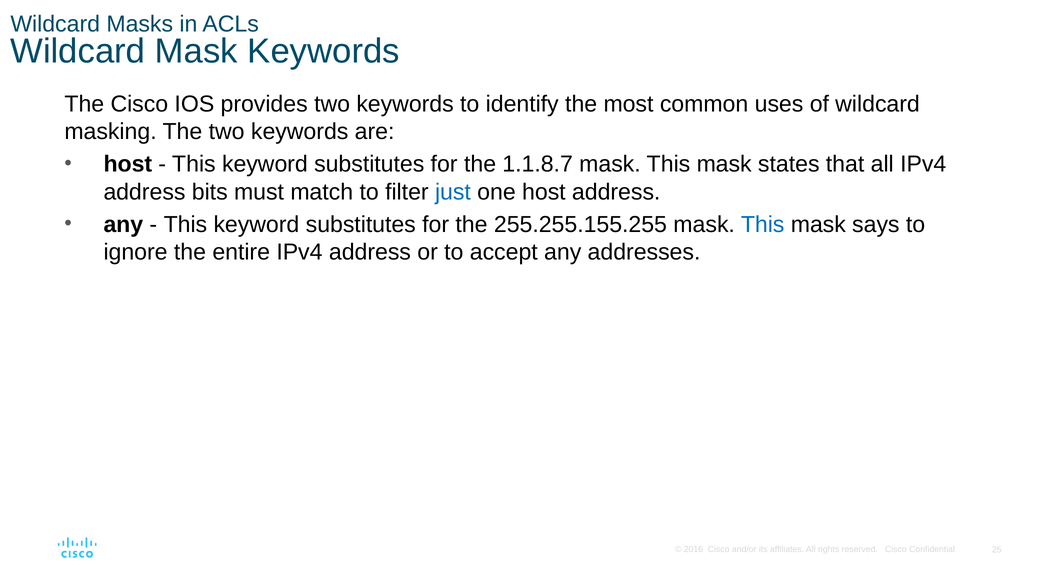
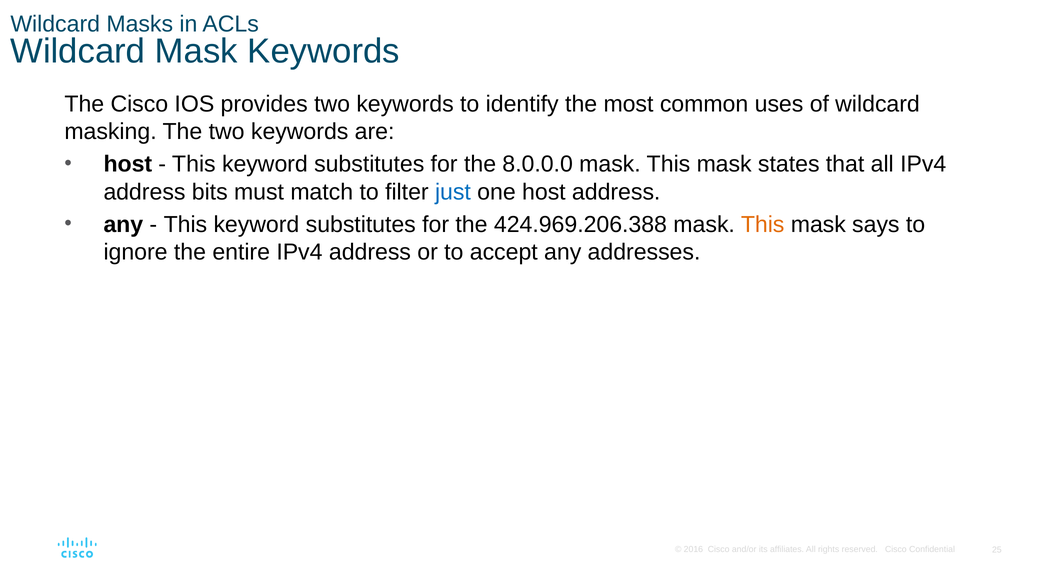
1.1.8.7: 1.1.8.7 -> 8.0.0.0 (538, 164)
255.255.155.255: 255.255.155.255 -> 424.969.206.388 (580, 224)
This colour: blue -> orange (763, 224)
